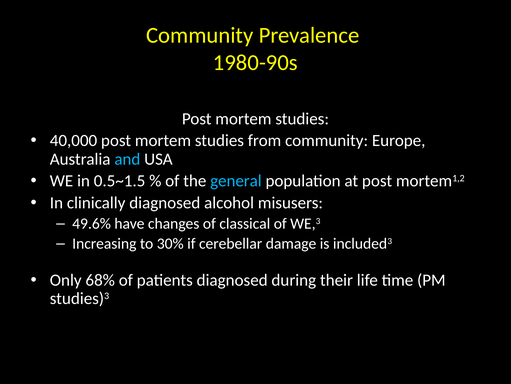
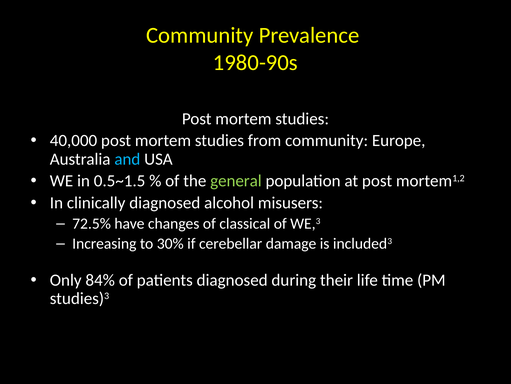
general colour: light blue -> light green (236, 181)
49.6%: 49.6% -> 72.5% (92, 223)
68%: 68% -> 84% (100, 280)
